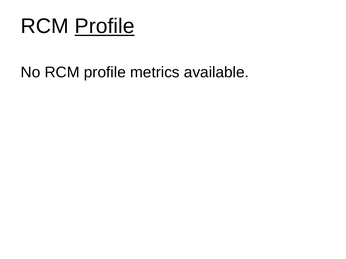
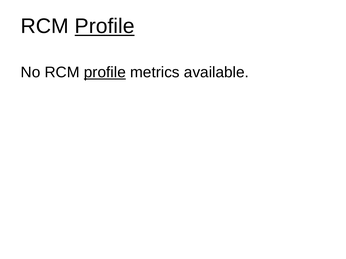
profile underline: none -> present (105, 73)
